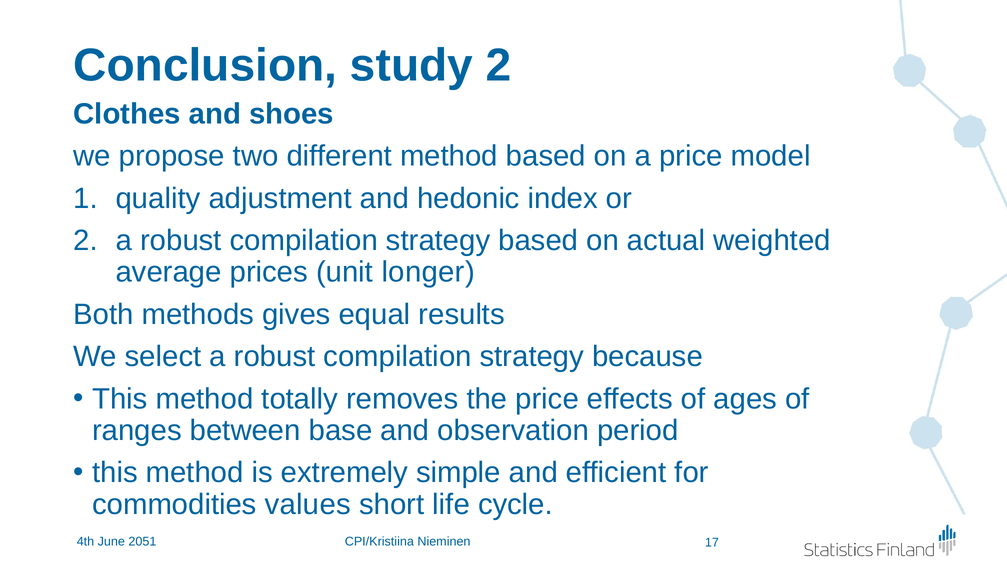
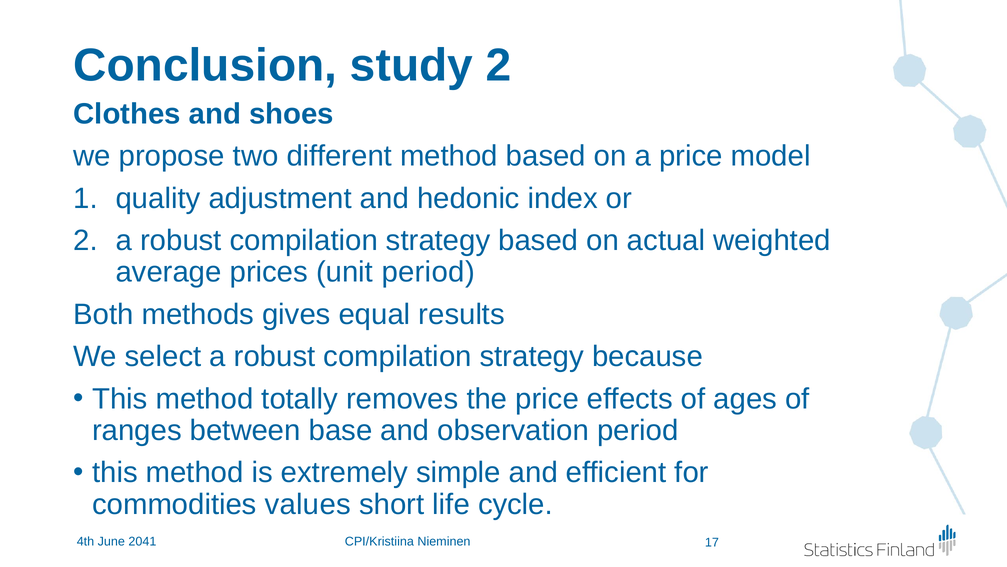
unit longer: longer -> period (428, 272)
2051: 2051 -> 2041 (142, 541)
